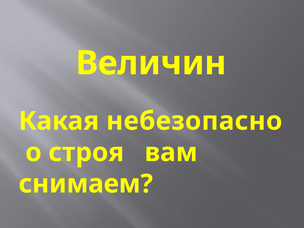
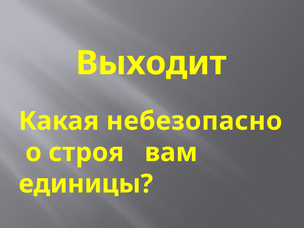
Величин: Величин -> Выходит (151, 63)
снимаем: снимаем -> единицы (86, 184)
